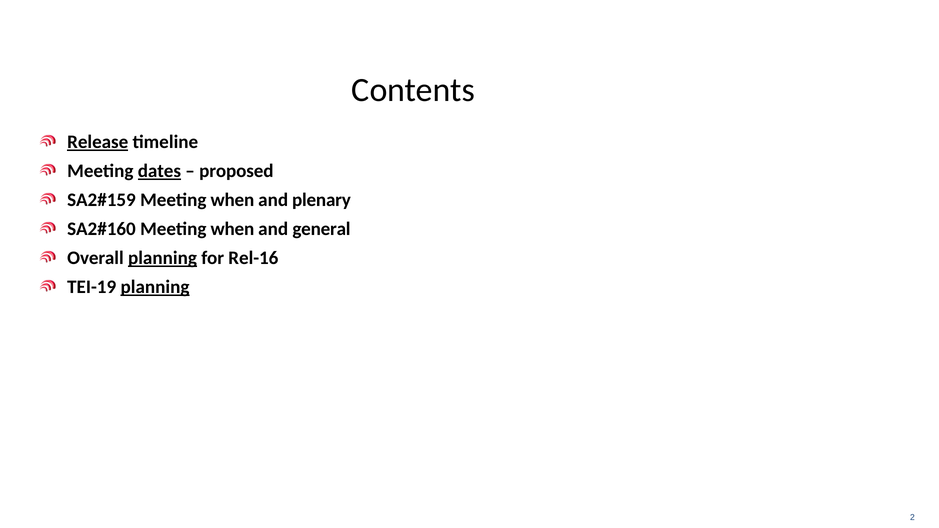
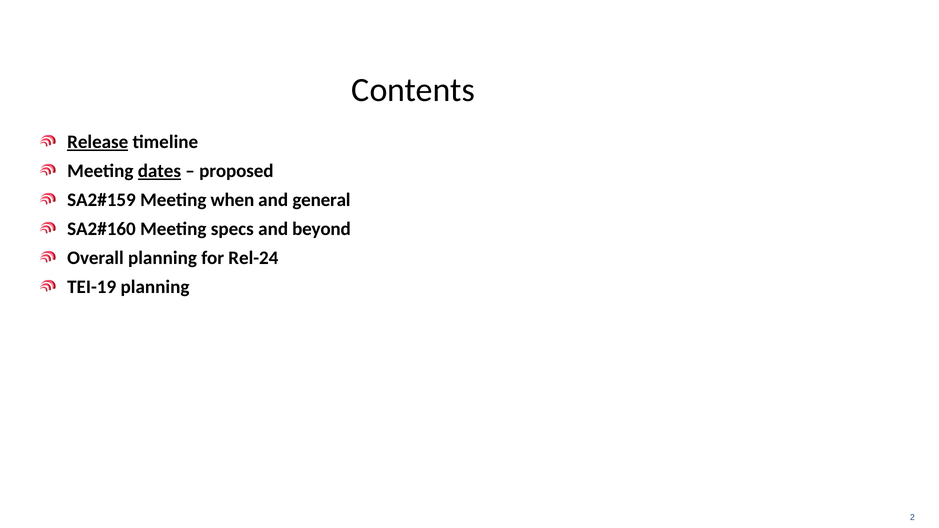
plenary: plenary -> general (321, 200)
when: when -> specs (232, 229)
general: general -> beyond (321, 229)
planning underline: present -> none (162, 258)
Rel-16: Rel-16 -> Rel-24 (253, 258)
planning underline: present -> none (155, 287)
